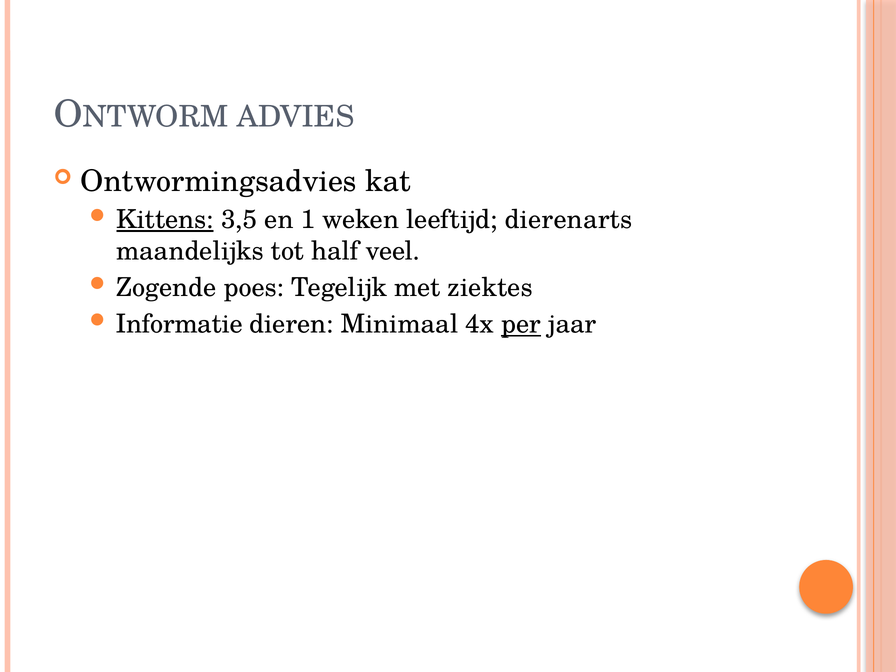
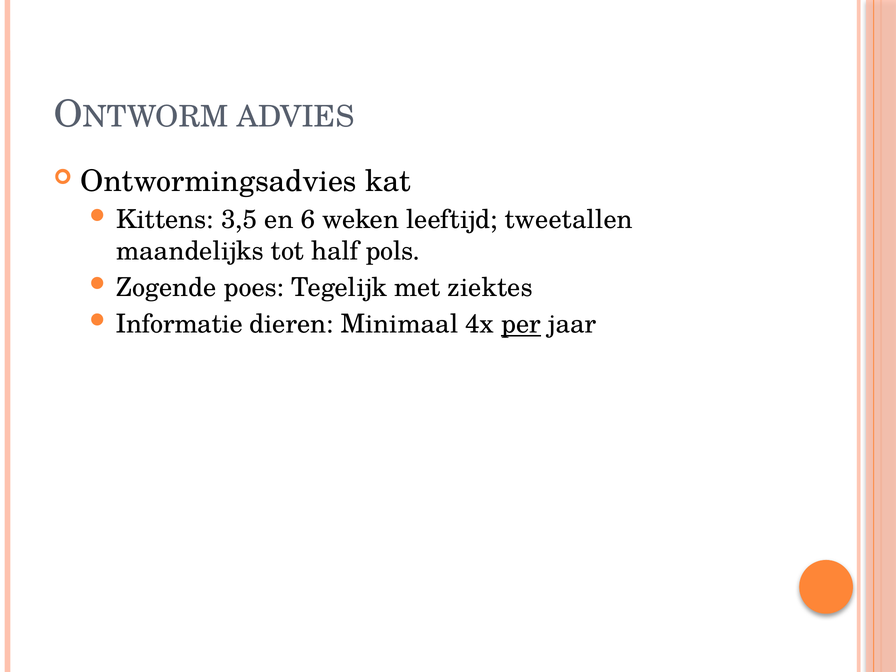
Kittens underline: present -> none (165, 220)
1: 1 -> 6 (308, 220)
dierenarts: dierenarts -> tweetallen (569, 220)
veel: veel -> pols (393, 251)
